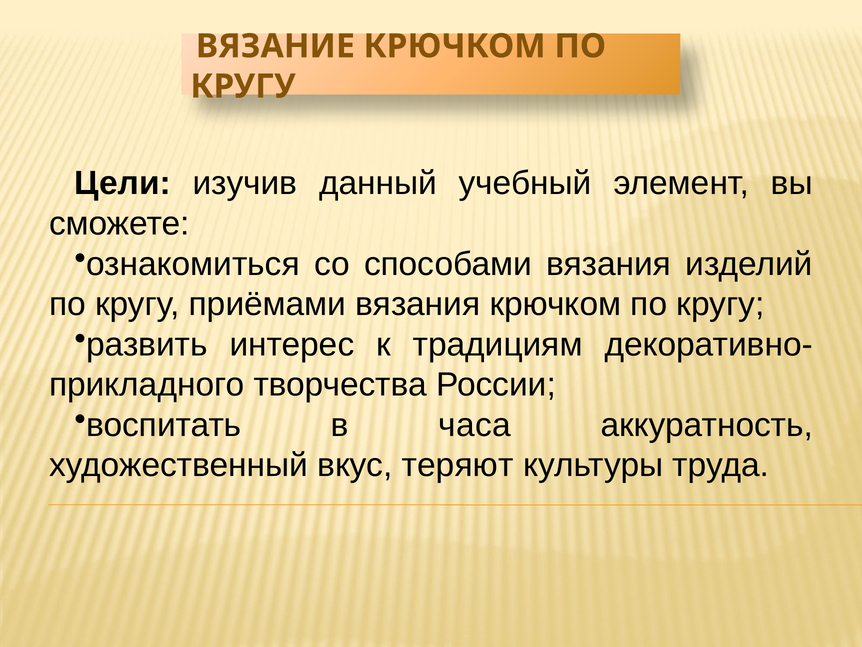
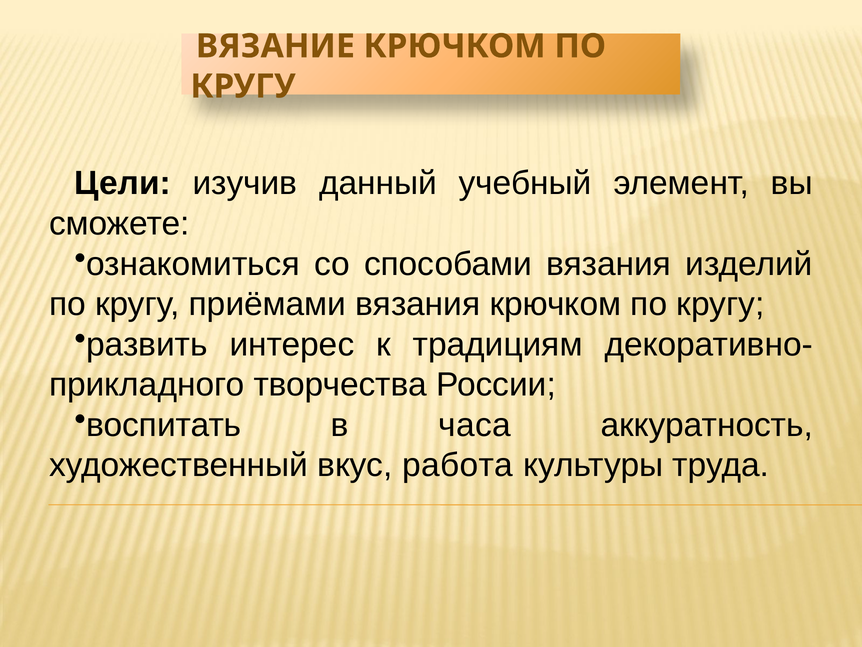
теряют: теряют -> работа (458, 465)
